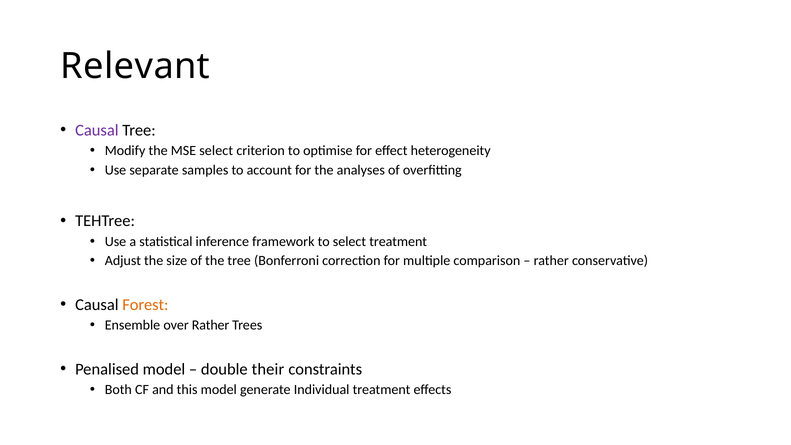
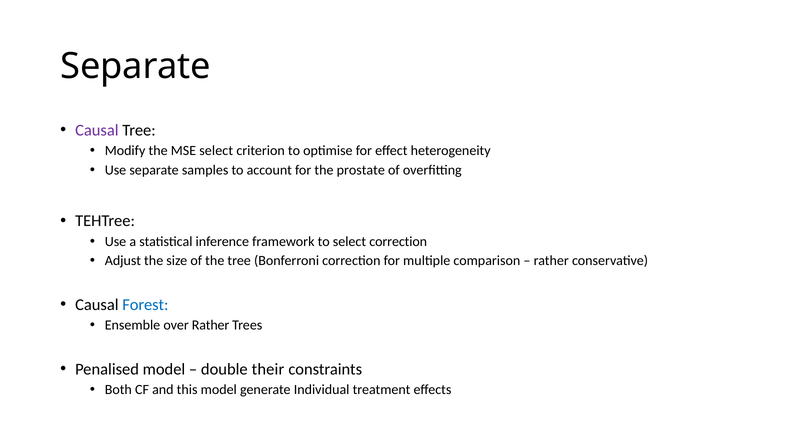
Relevant: Relevant -> Separate (136, 66)
analyses: analyses -> prostate (361, 170)
select treatment: treatment -> correction (398, 241)
Forest colour: orange -> blue (145, 305)
